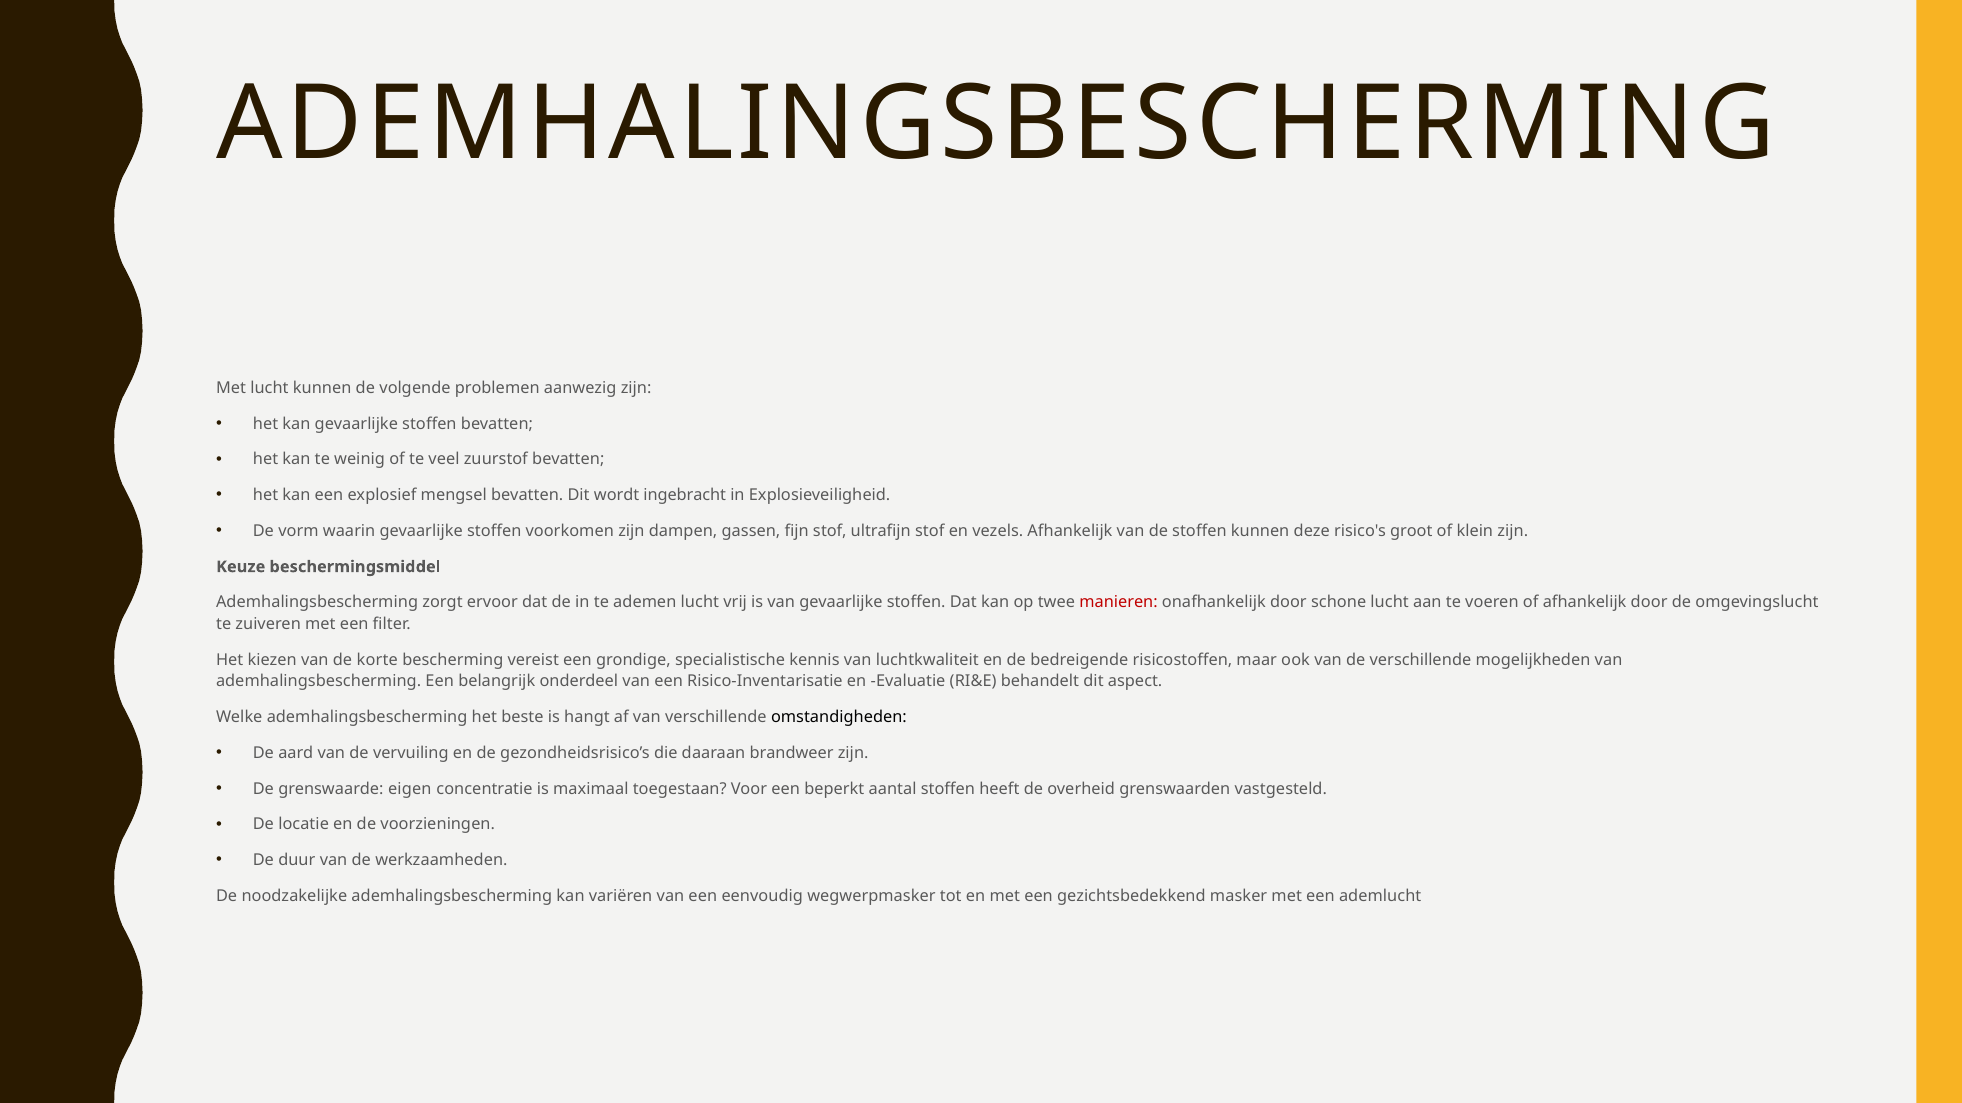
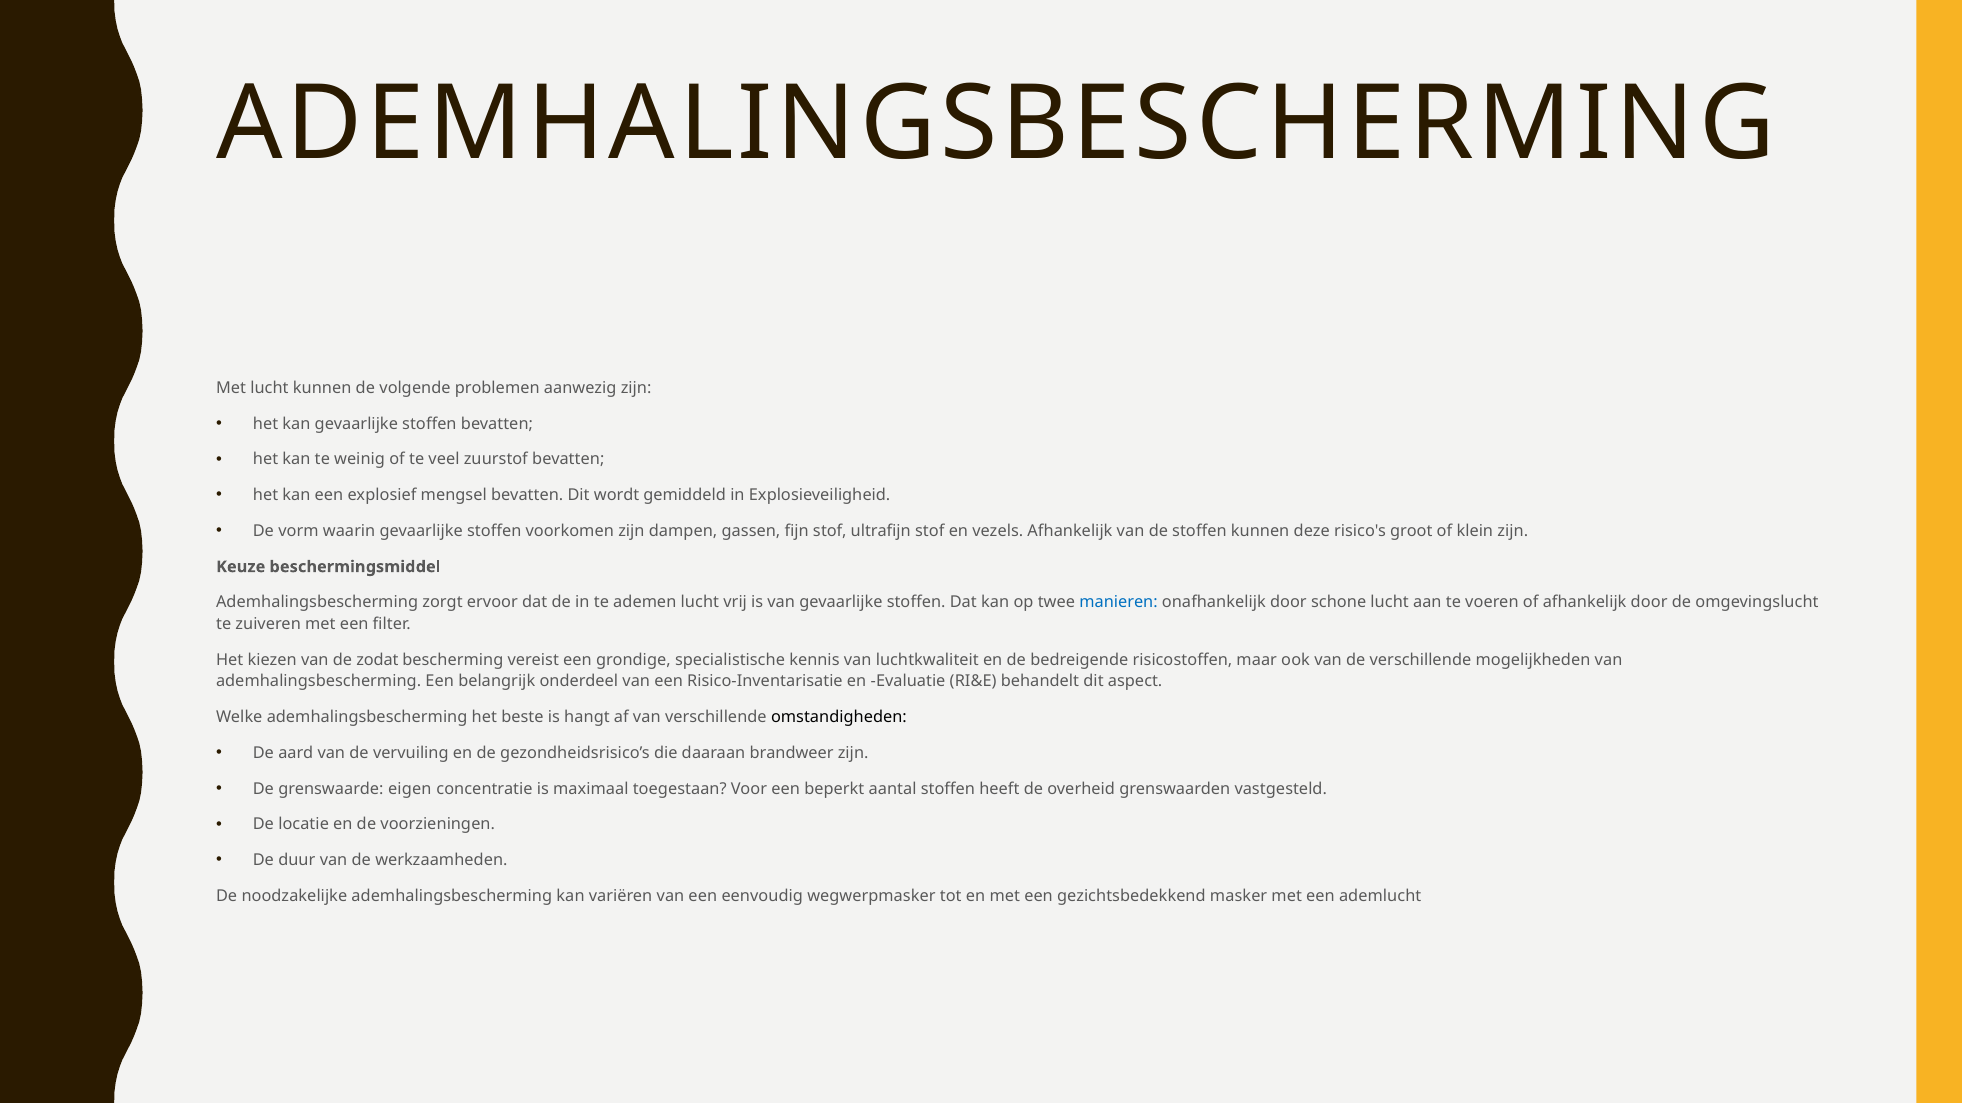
ingebracht: ingebracht -> gemiddeld (685, 495)
manieren colour: red -> blue (1119, 603)
korte: korte -> zodat (377, 660)
